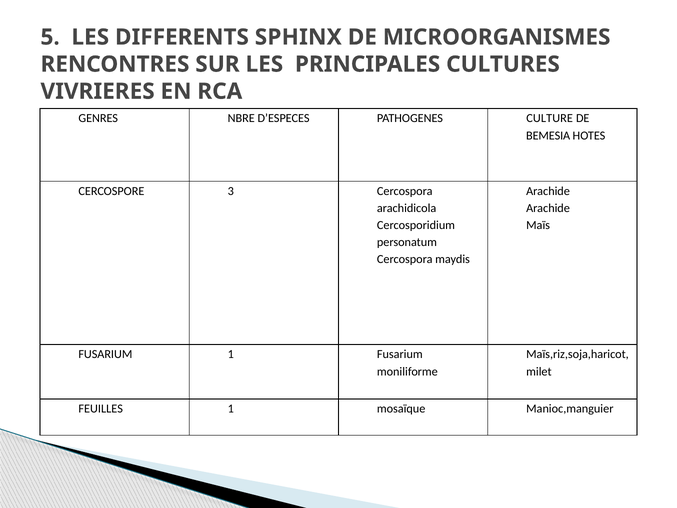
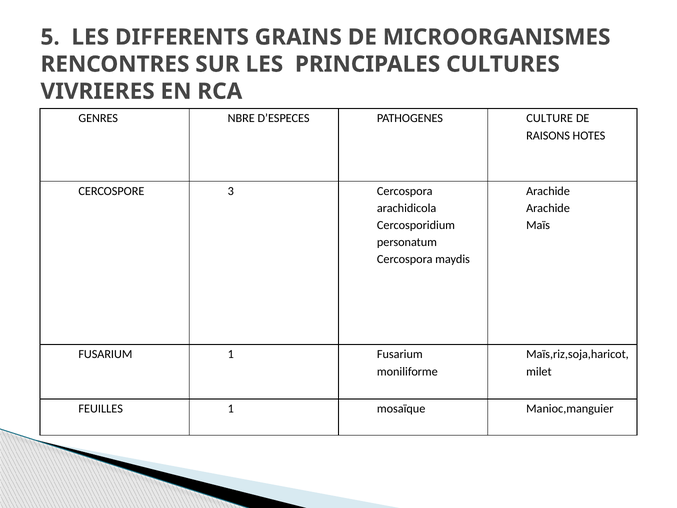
SPHINX: SPHINX -> GRAINS (298, 37)
BEMESIA: BEMESIA -> RAISONS (548, 135)
